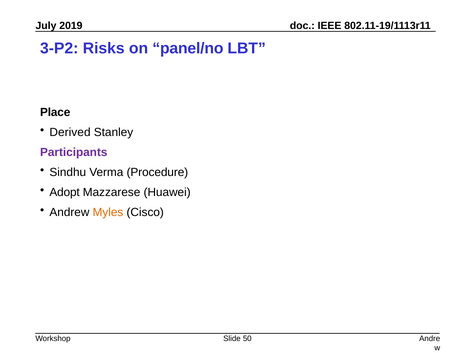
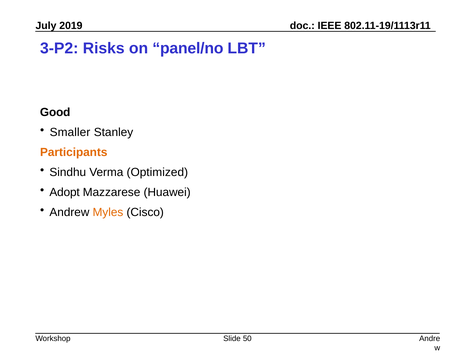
Place: Place -> Good (55, 112)
Derived: Derived -> Smaller (70, 132)
Participants colour: purple -> orange (74, 152)
Procedure: Procedure -> Optimized (157, 172)
